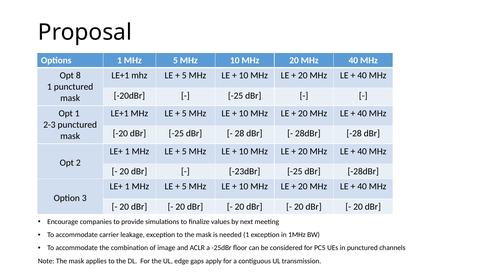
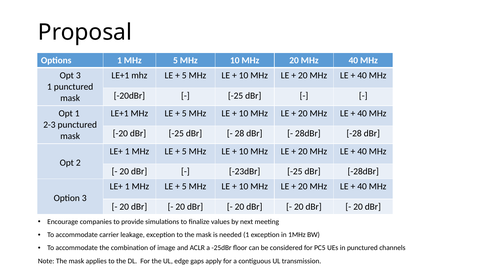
Opt 8: 8 -> 3 (78, 75)
